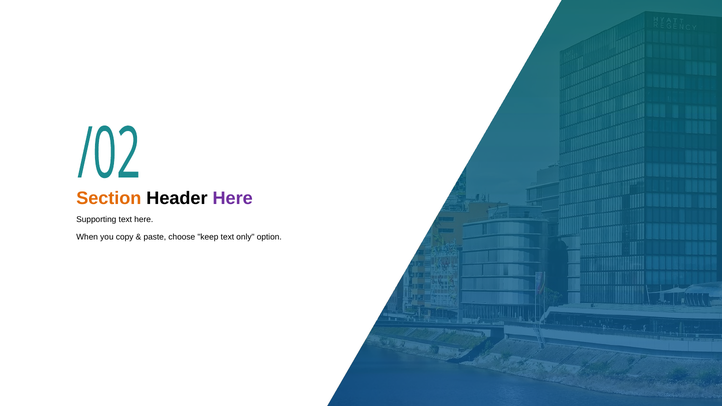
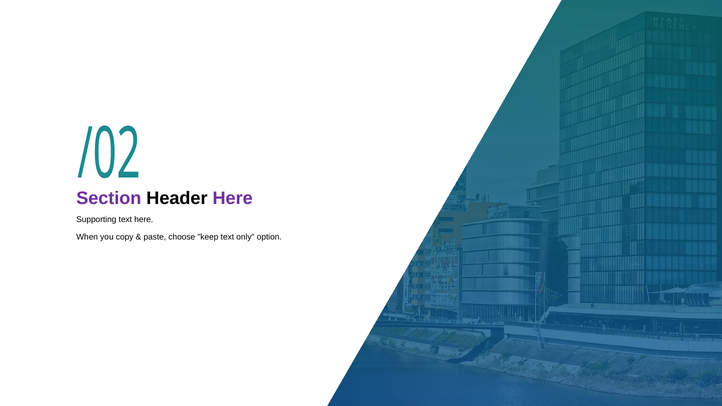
Section colour: orange -> purple (109, 199)
